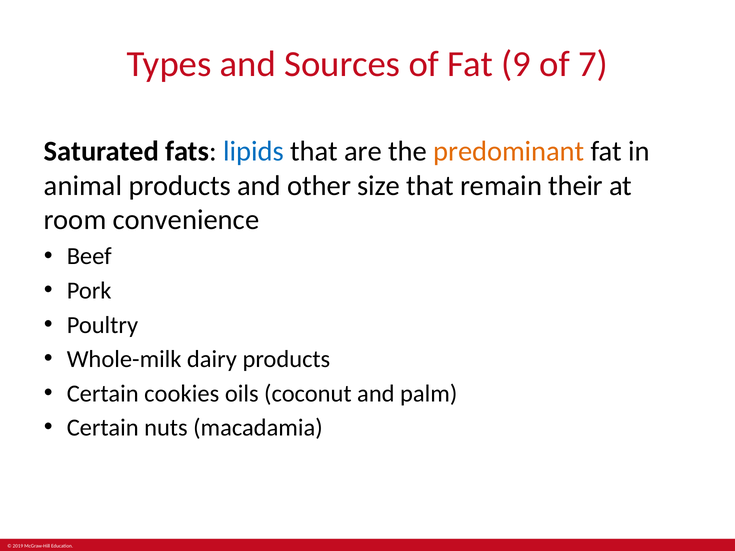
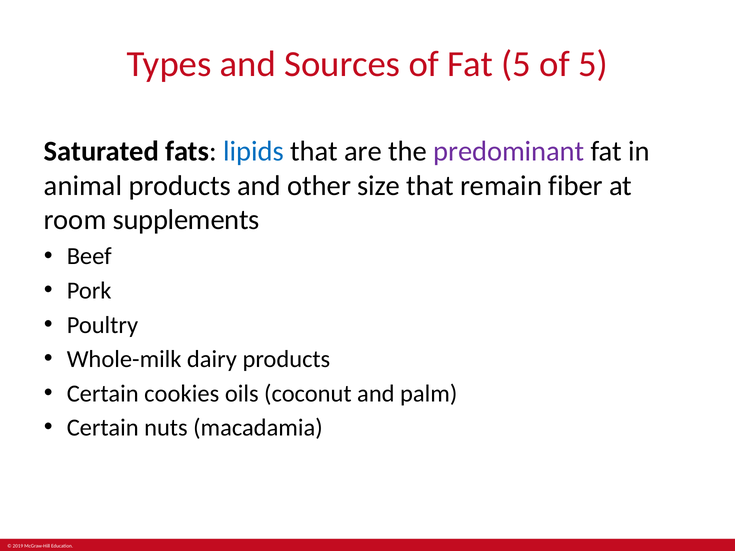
Fat 9: 9 -> 5 (516, 64)
of 7: 7 -> 5 (593, 64)
predominant colour: orange -> purple (509, 151)
their: their -> fiber (576, 186)
convenience: convenience -> supplements (186, 220)
